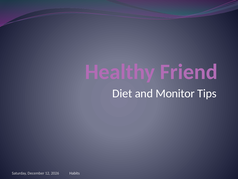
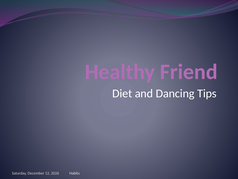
Monitor: Monitor -> Dancing (175, 93)
